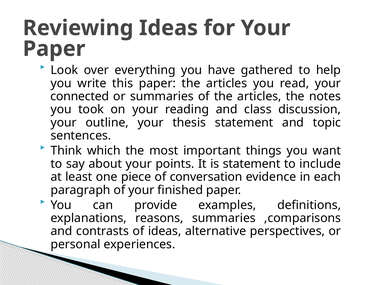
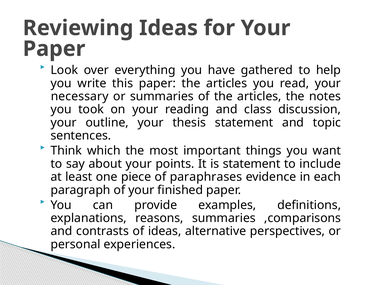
connected: connected -> necessary (80, 96)
conversation: conversation -> paraphrases (206, 177)
